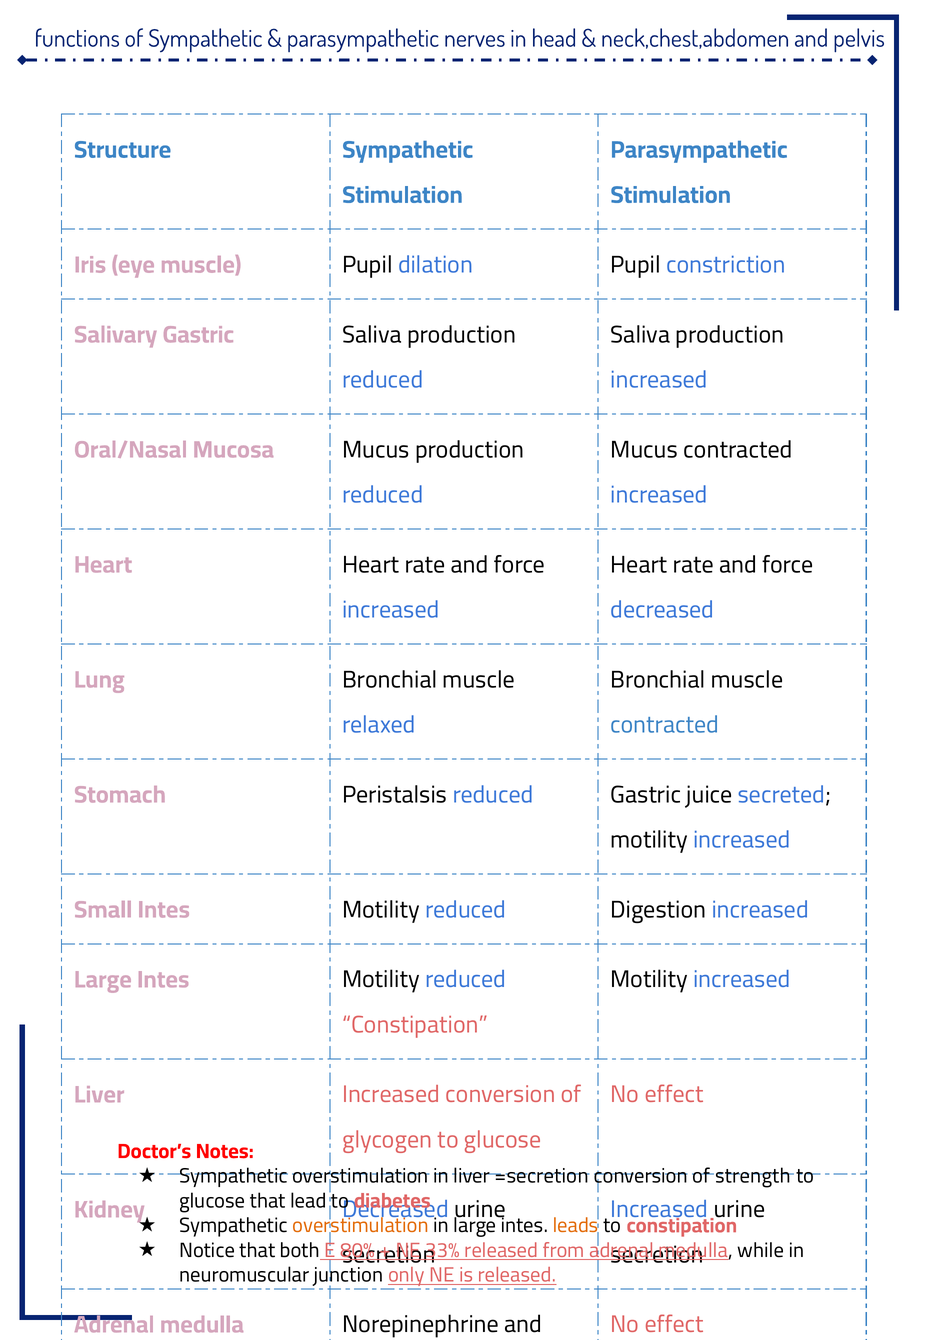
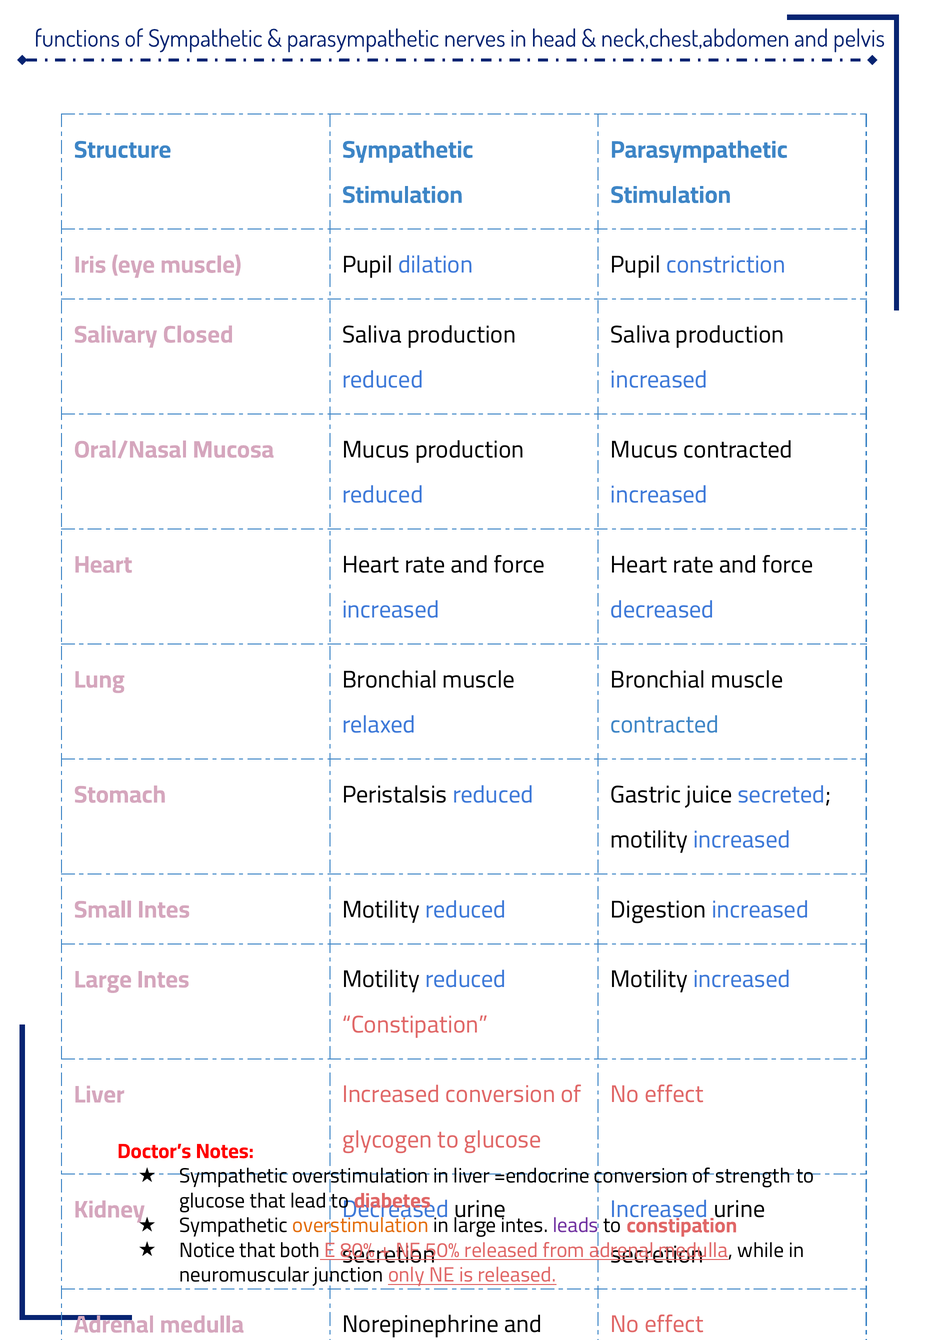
Salivary Gastric: Gastric -> Closed (198, 335)
=secretion: =secretion -> =endocrine (542, 1176)
leads colour: orange -> purple (576, 1226)
33%: 33% -> 50% (443, 1250)
